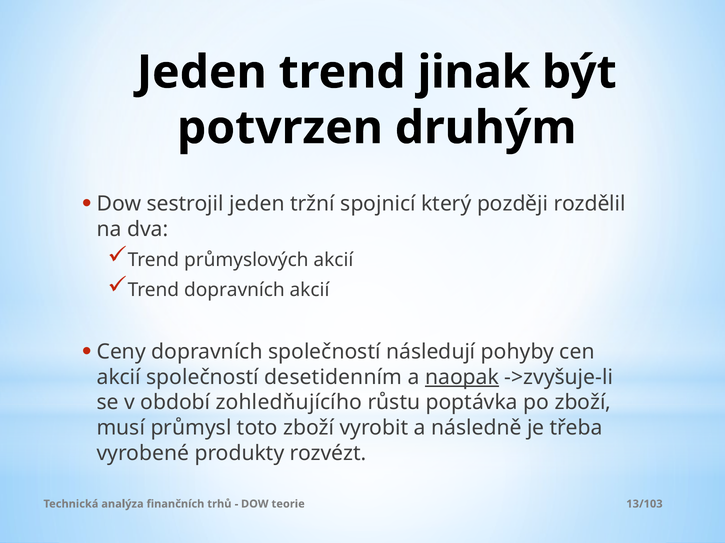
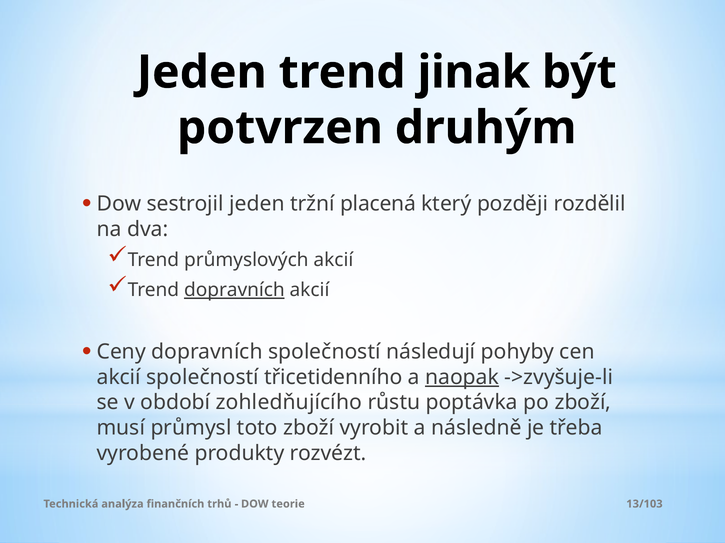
spojnicí: spojnicí -> placená (378, 204)
dopravních underline: none -> present (234, 290)
desetidenním: desetidenním -> třicetidenního (333, 378)
